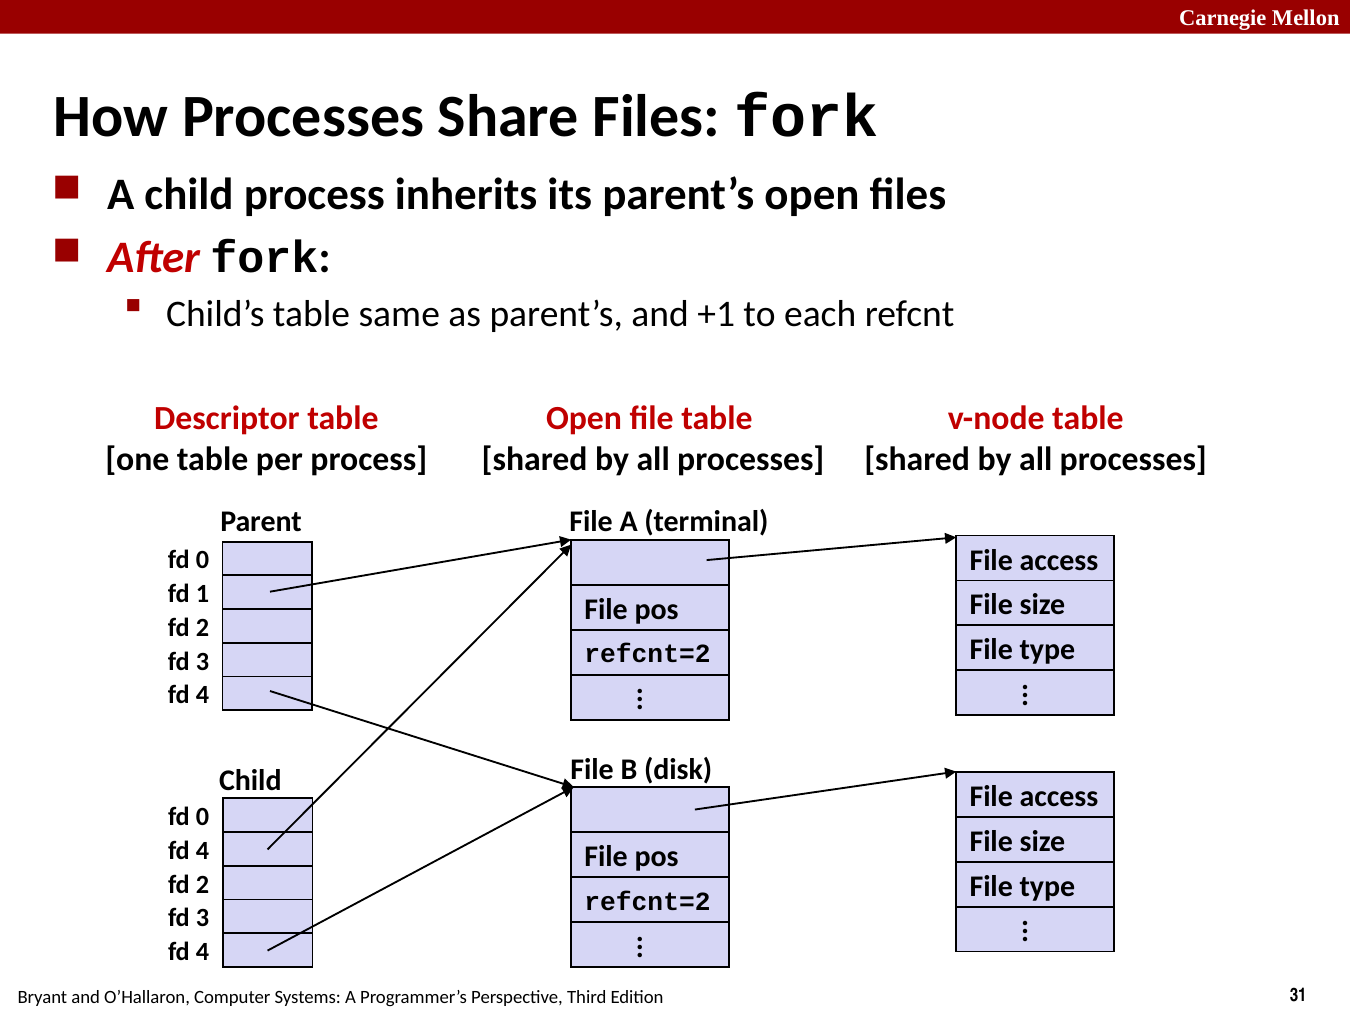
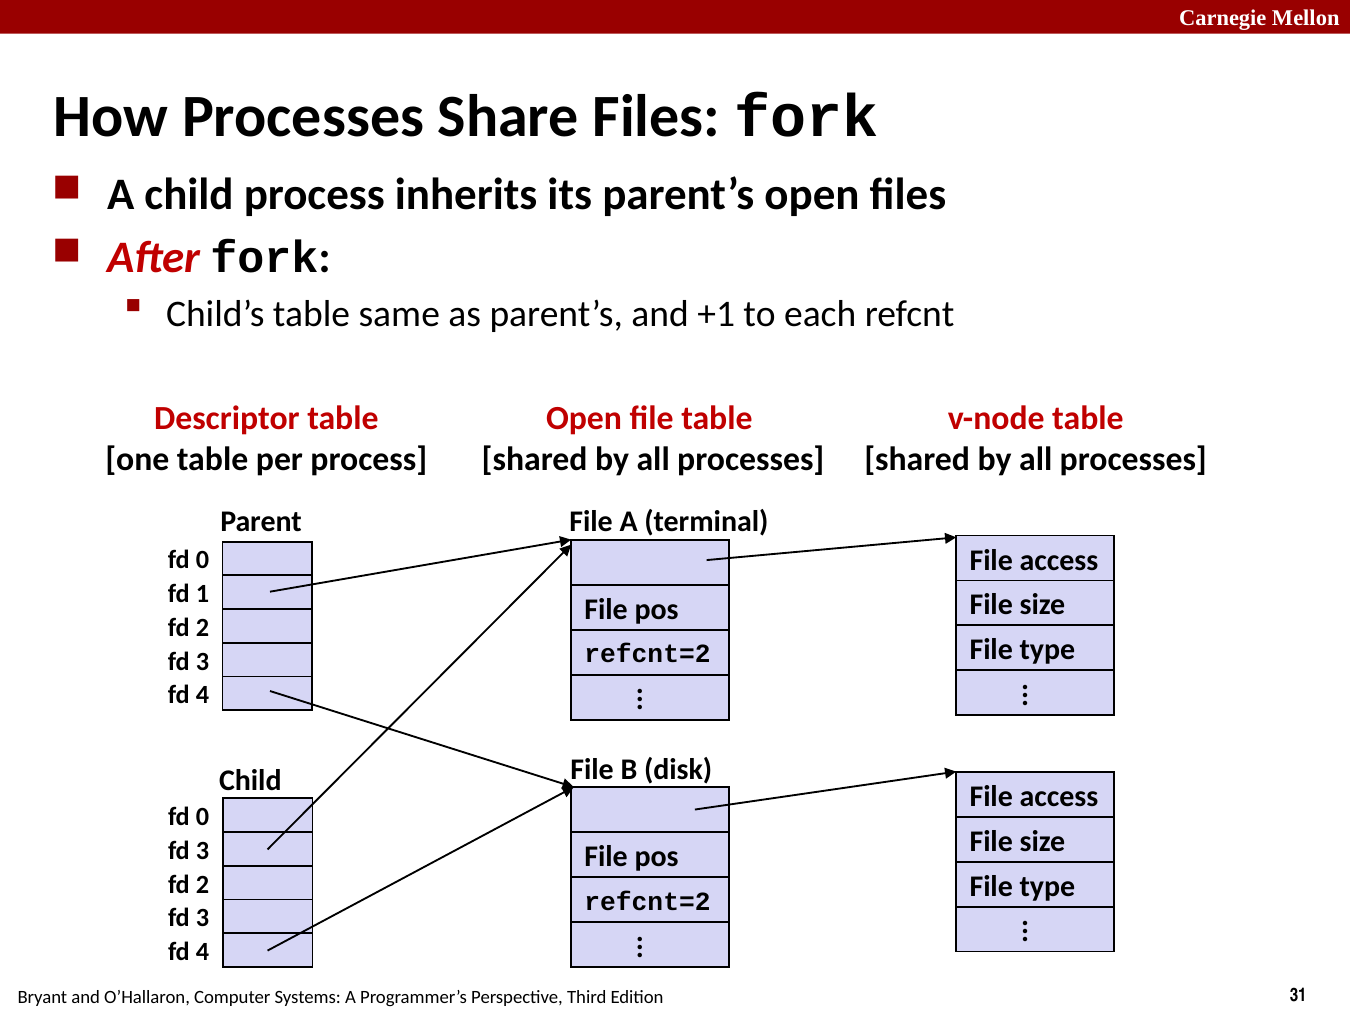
4: 4 -> 3 (203, 851)
